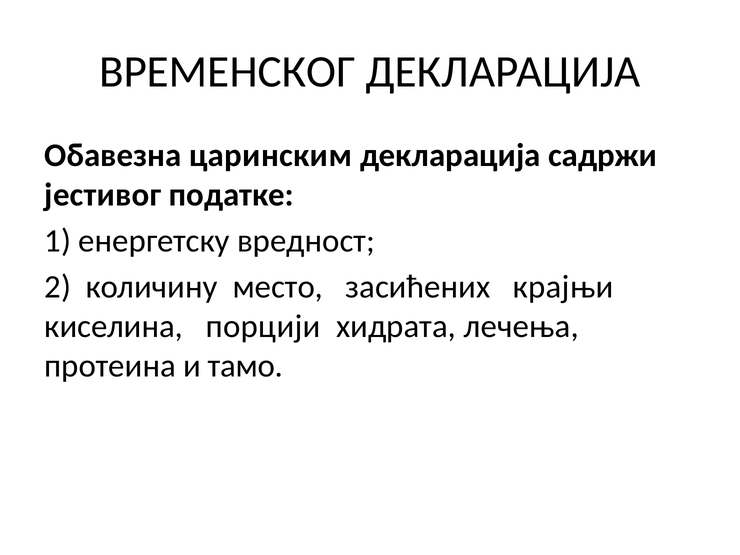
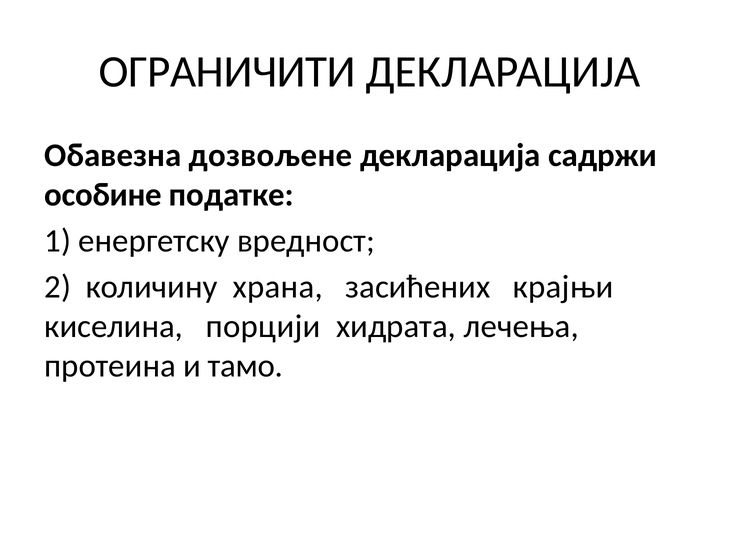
ВРЕМЕНСКОГ: ВРЕМЕНСКОГ -> ОГРАНИЧИТИ (227, 72)
царинским: царинским -> дозвољене (271, 155)
јестивог: јестивог -> особине (103, 195)
место: место -> храна (278, 287)
